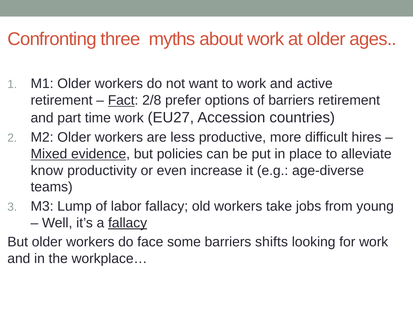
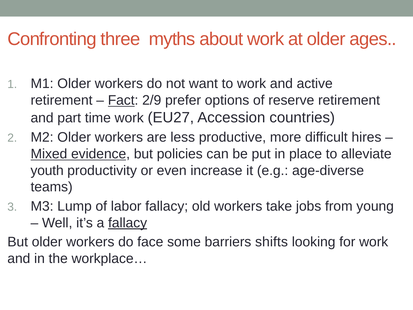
2/8: 2/8 -> 2/9 (152, 100)
of barriers: barriers -> reserve (291, 100)
know: know -> youth (47, 170)
